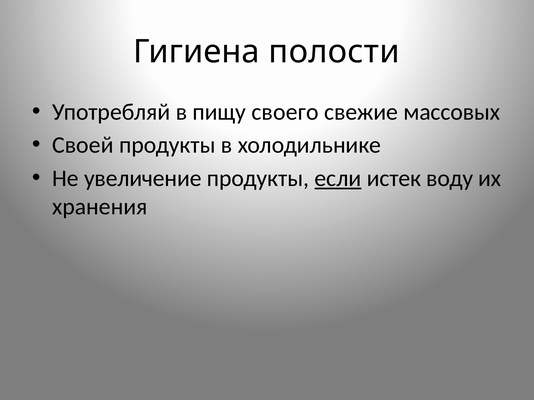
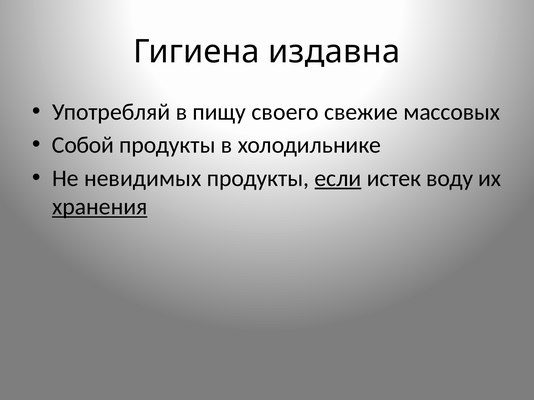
полости: полости -> издавна (334, 52)
Своей: Своей -> Собой (83, 145)
увеличение: увеличение -> невидимых (143, 178)
хранения underline: none -> present (100, 207)
